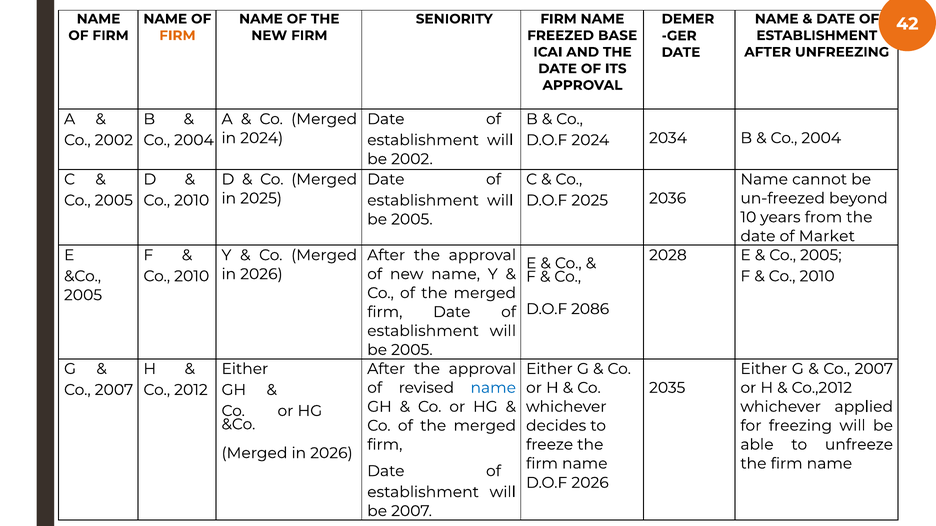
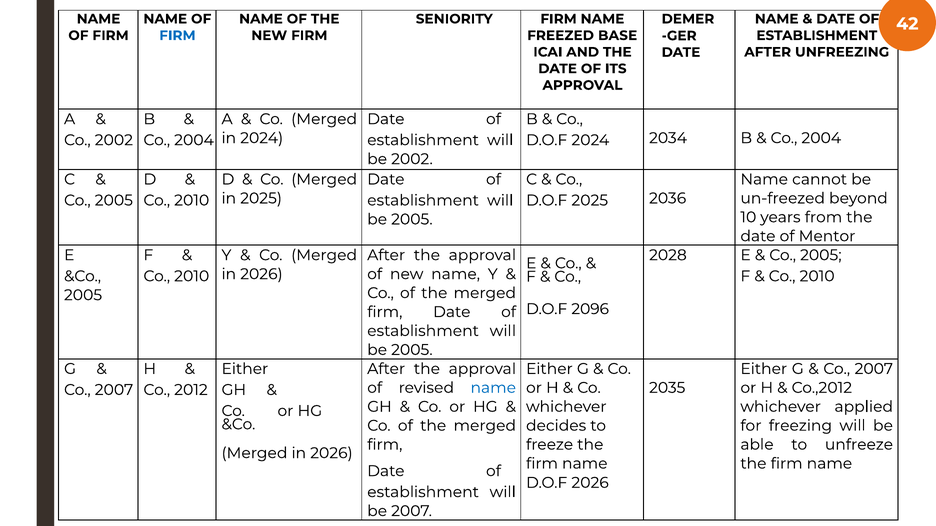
FIRM colour: orange -> blue (177, 36)
Market: Market -> Mentor (827, 236)
2086: 2086 -> 2096 (590, 309)
